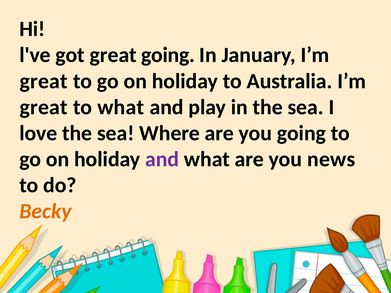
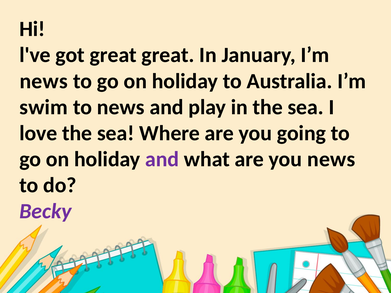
grеat going: going -> grеat (168, 55)
grеat: grеat -> news (44, 81)
grеat: grеat -> swim (44, 107)
to what: what -> news (121, 107)
Becky colour: orange -> purple (45, 211)
